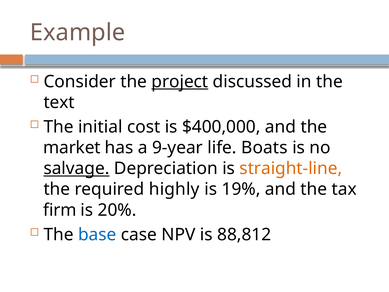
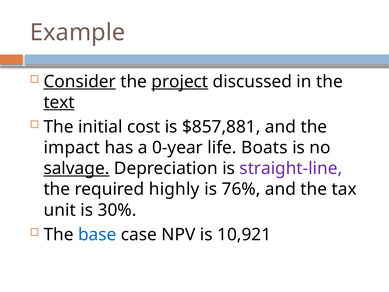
Consider underline: none -> present (80, 82)
text underline: none -> present (59, 102)
$400,000: $400,000 -> $857,881 (221, 127)
market: market -> impact (72, 148)
9-year: 9-year -> 0-year (177, 148)
straight-line colour: orange -> purple (291, 168)
19%: 19% -> 76% (241, 189)
firm: firm -> unit (60, 210)
20%: 20% -> 30% (117, 210)
88,812: 88,812 -> 10,921 (244, 234)
